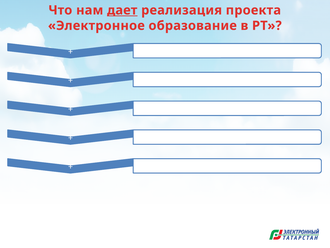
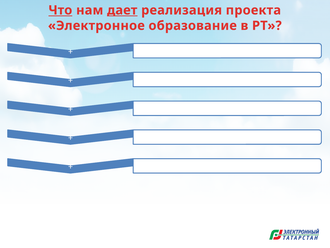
Что underline: none -> present (60, 10)
